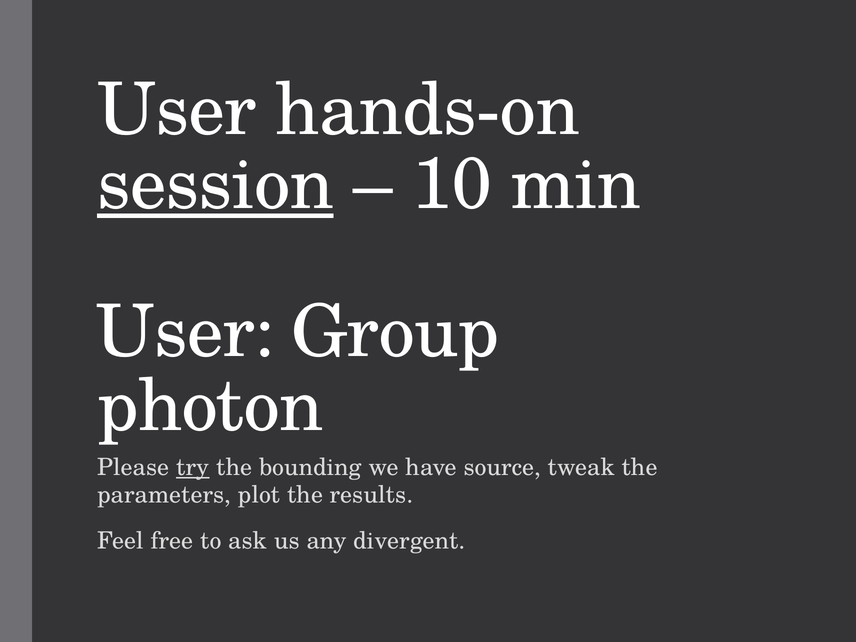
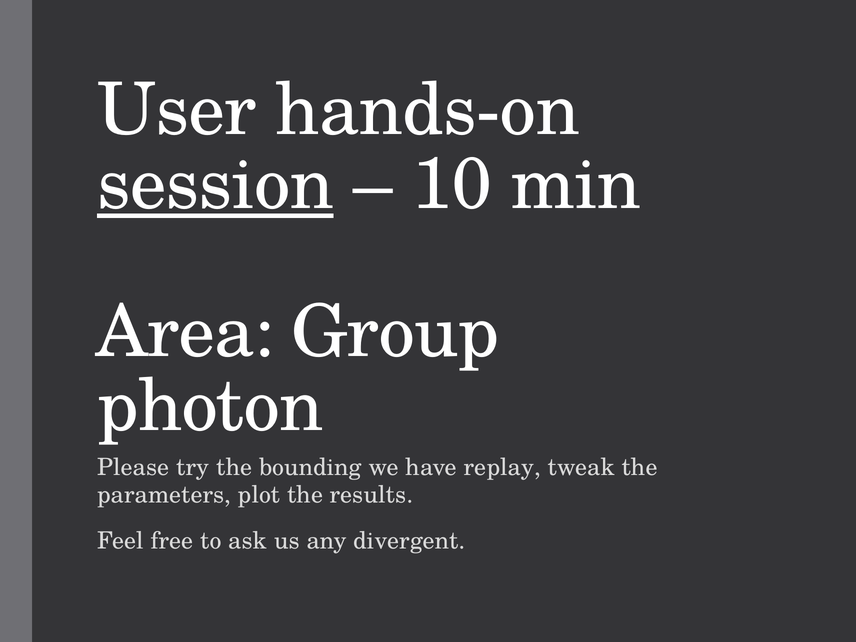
User: User -> Area (185, 332)
try underline: present -> none (193, 468)
source: source -> replay (502, 468)
